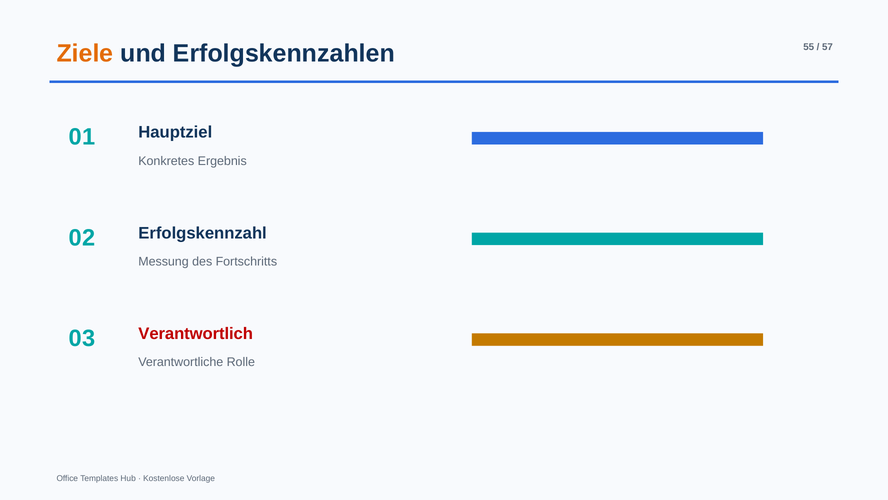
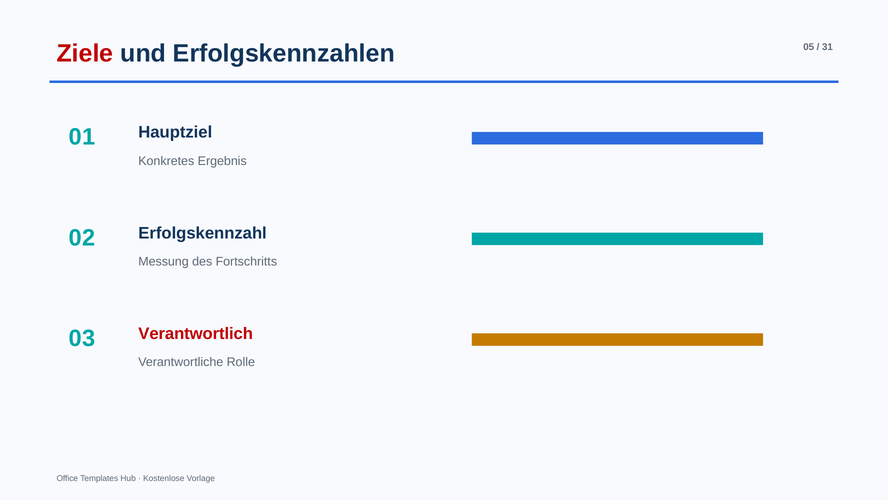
Ziele colour: orange -> red (85, 53)
55: 55 -> 05 (809, 47)
57: 57 -> 31 (827, 47)
